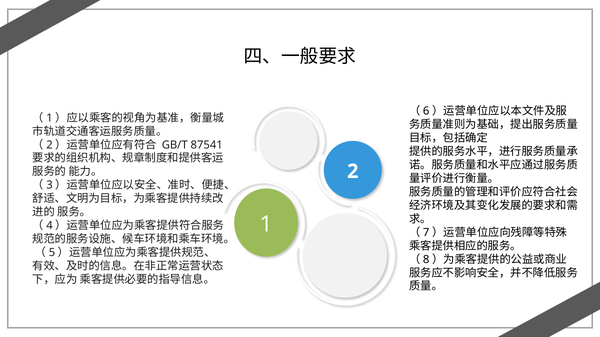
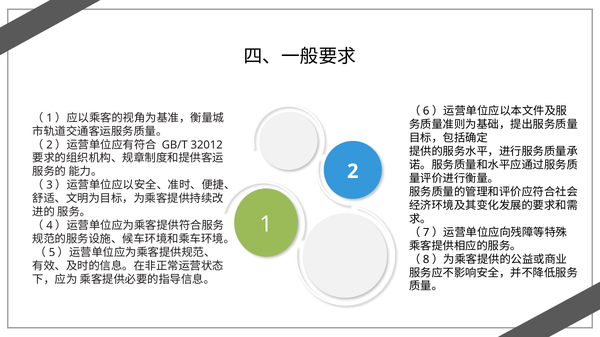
87541: 87541 -> 32012 (207, 145)
